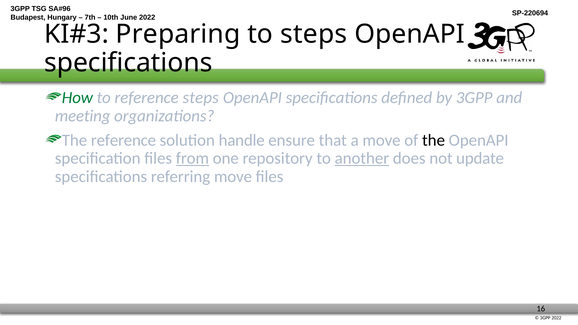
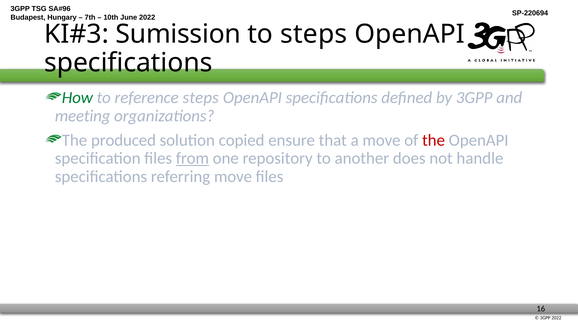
Preparing: Preparing -> Sumission (178, 34)
The reference: reference -> produced (123, 140)
handle: handle -> copied (242, 140)
the colour: black -> red (434, 140)
another underline: present -> none (362, 158)
update: update -> handle (480, 158)
